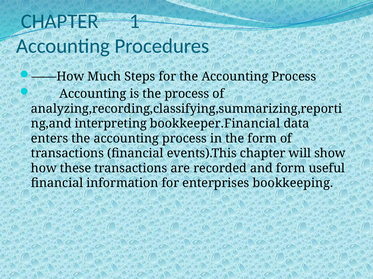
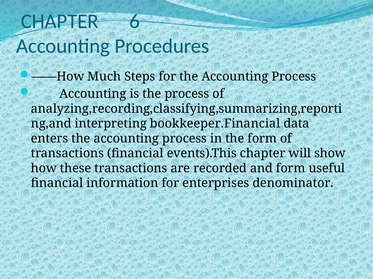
1: 1 -> 6 (135, 21)
bookkeeping: bookkeeping -> denominator (293, 184)
